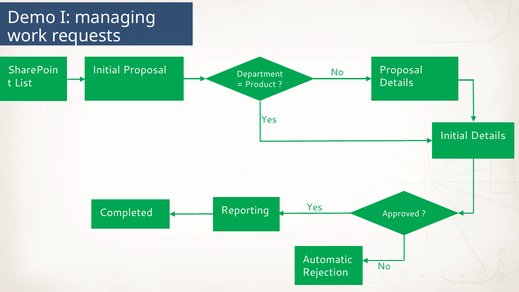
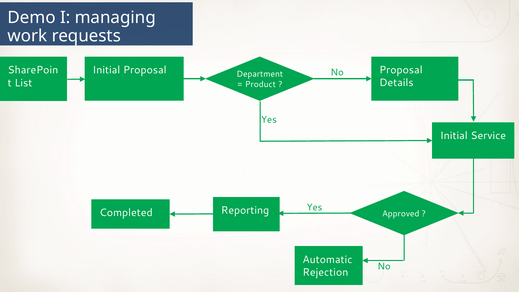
Initial Details: Details -> Service (488, 136)
